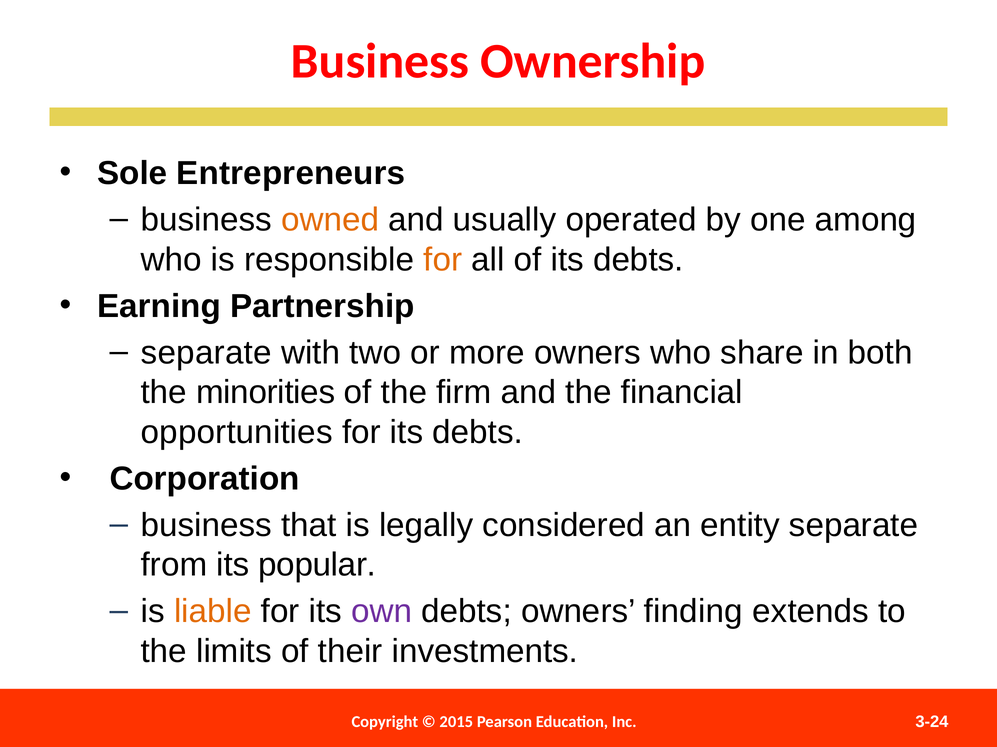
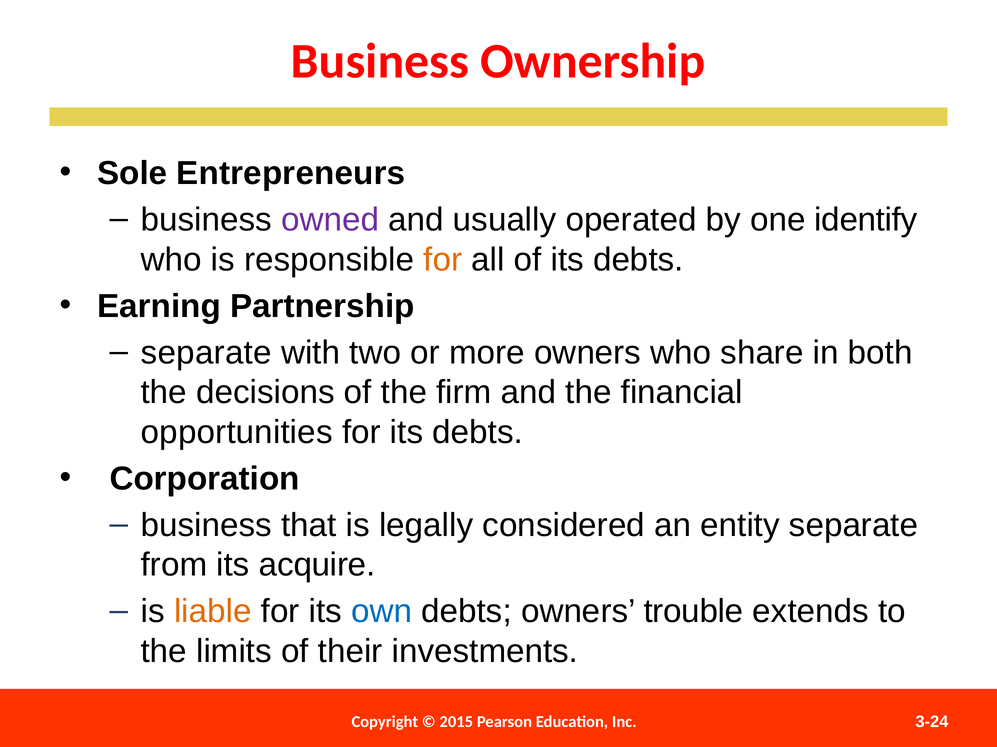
owned colour: orange -> purple (330, 220)
among: among -> identify (866, 220)
minorities: minorities -> decisions (265, 393)
popular: popular -> acquire (317, 566)
own colour: purple -> blue (382, 612)
finding: finding -> trouble (694, 612)
